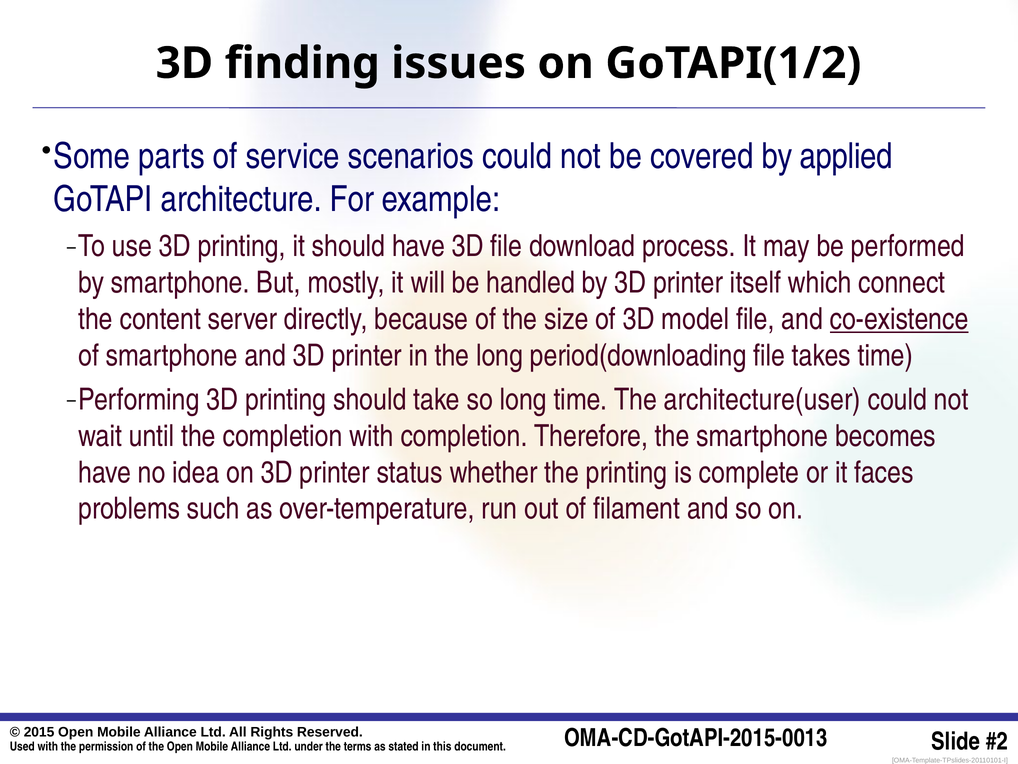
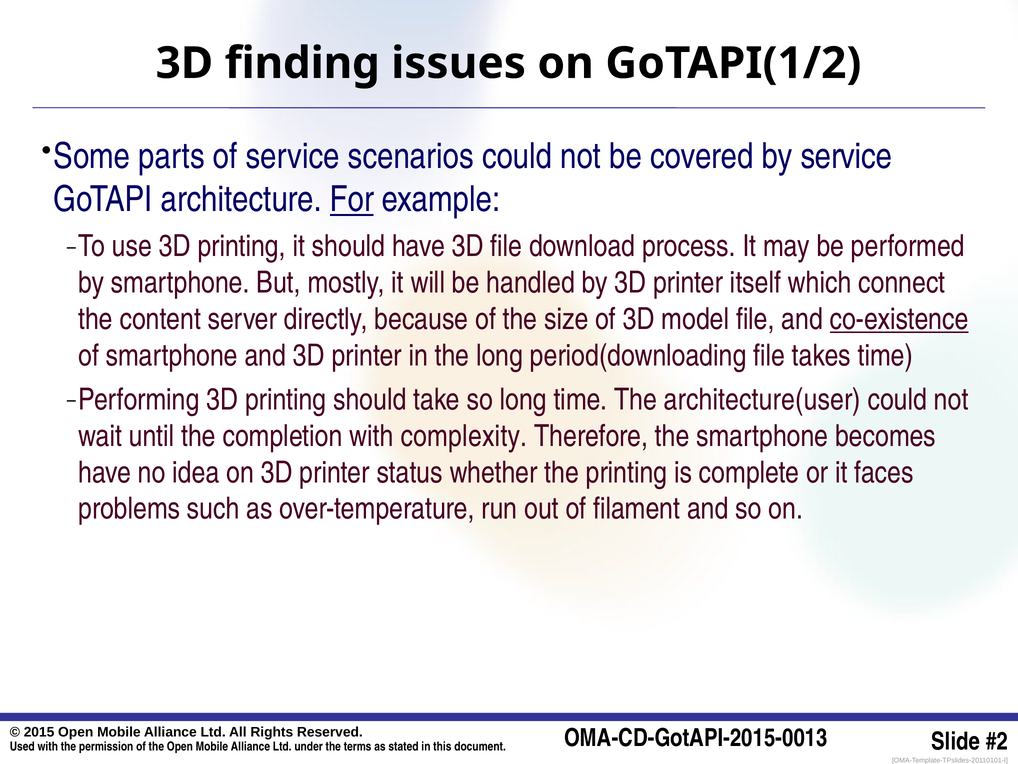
by applied: applied -> service (846, 156)
For underline: none -> present (352, 199)
with completion: completion -> complexity (464, 436)
